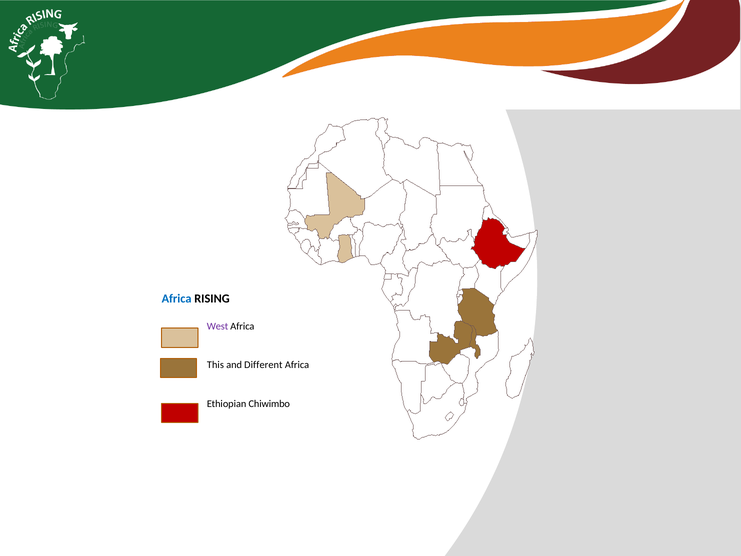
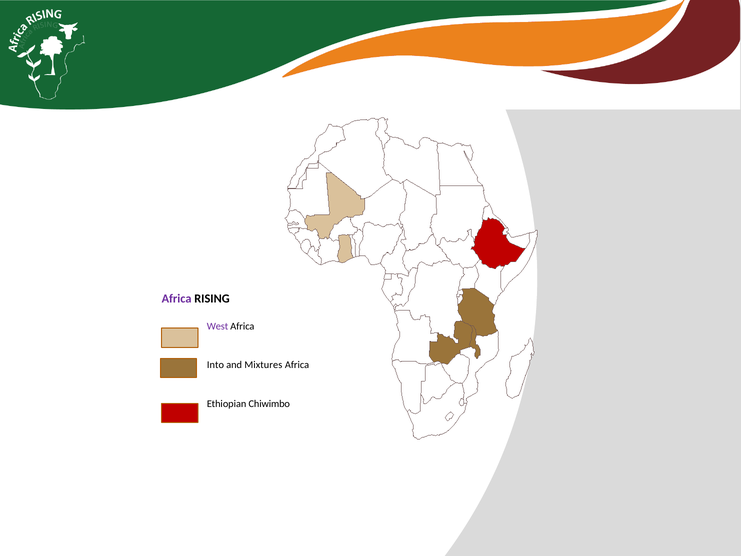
Africa colour: blue -> purple (177, 298)
This: This -> Into (215, 365)
Different: Different -> Mixtures (263, 365)
